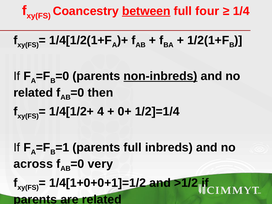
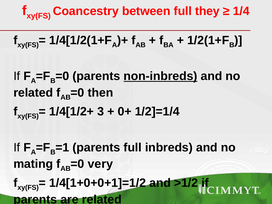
between underline: present -> none (146, 11)
four: four -> they (207, 11)
4: 4 -> 3 (101, 112)
across: across -> mating (33, 164)
